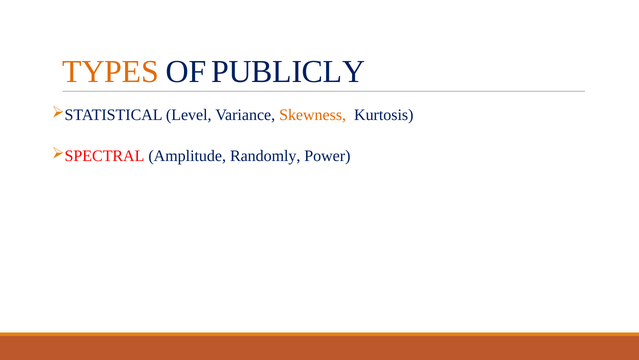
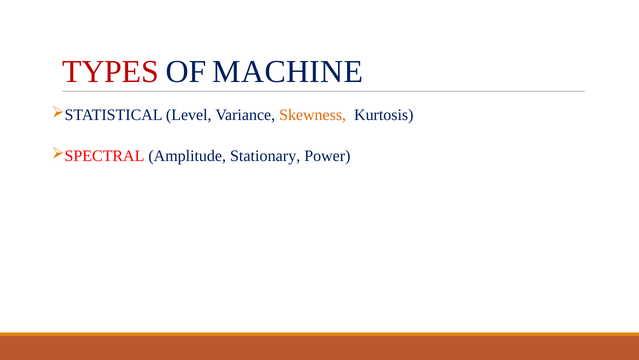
TYPES colour: orange -> red (111, 72)
PUBLICLY: PUBLICLY -> MACHINE (288, 72)
Randomly: Randomly -> Stationary (265, 156)
